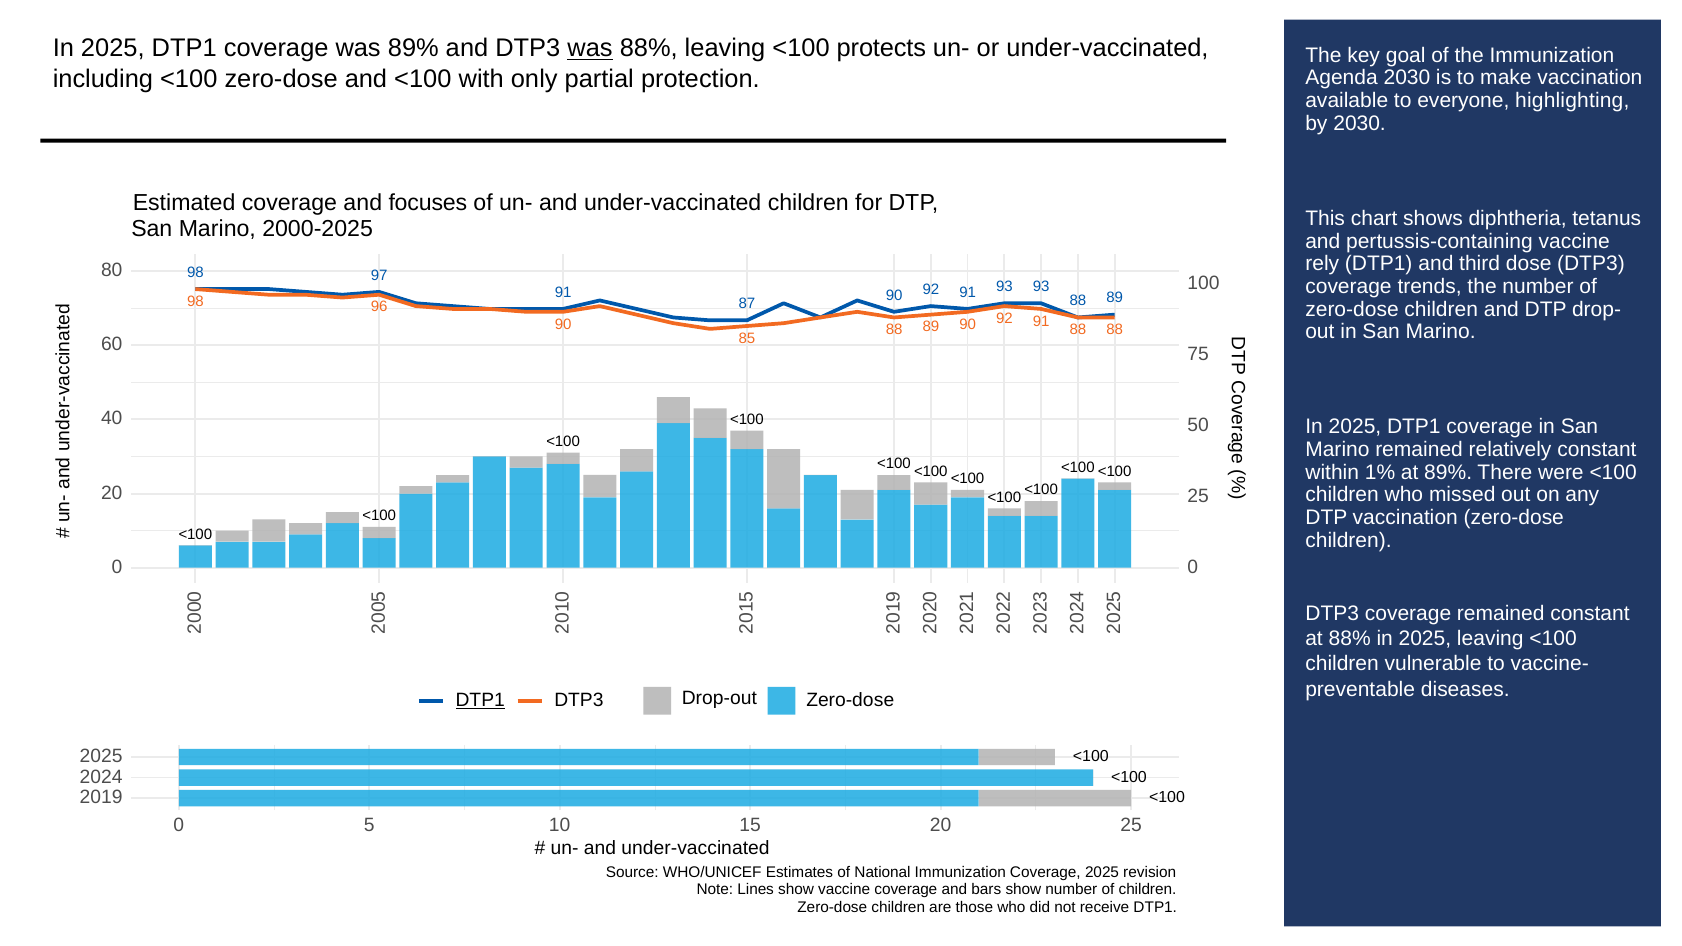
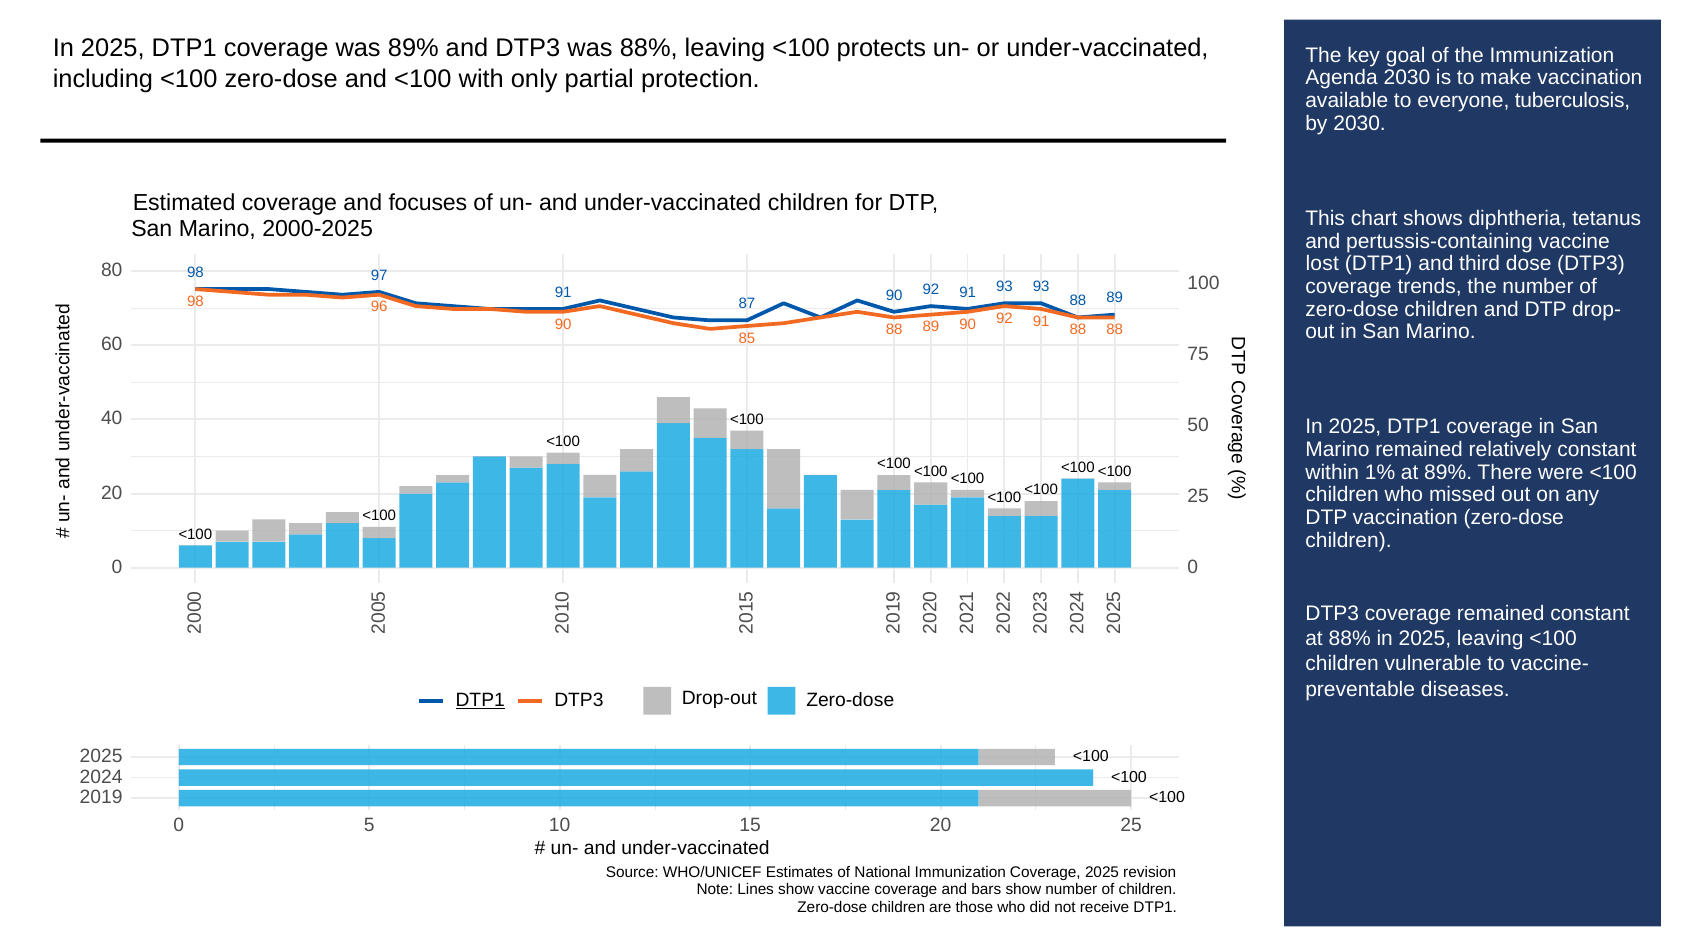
was underline: present -> none (590, 48)
highlighting: highlighting -> tuberculosis (1572, 101)
rely: rely -> lost (1322, 264)
